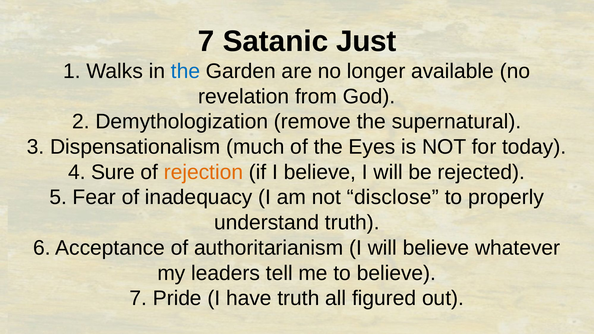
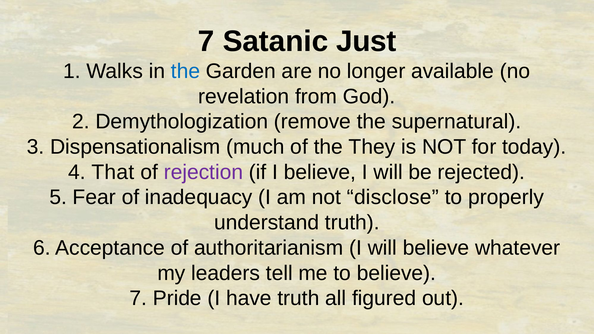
Eyes: Eyes -> They (372, 147)
Sure: Sure -> That (113, 172)
rejection colour: orange -> purple (203, 172)
